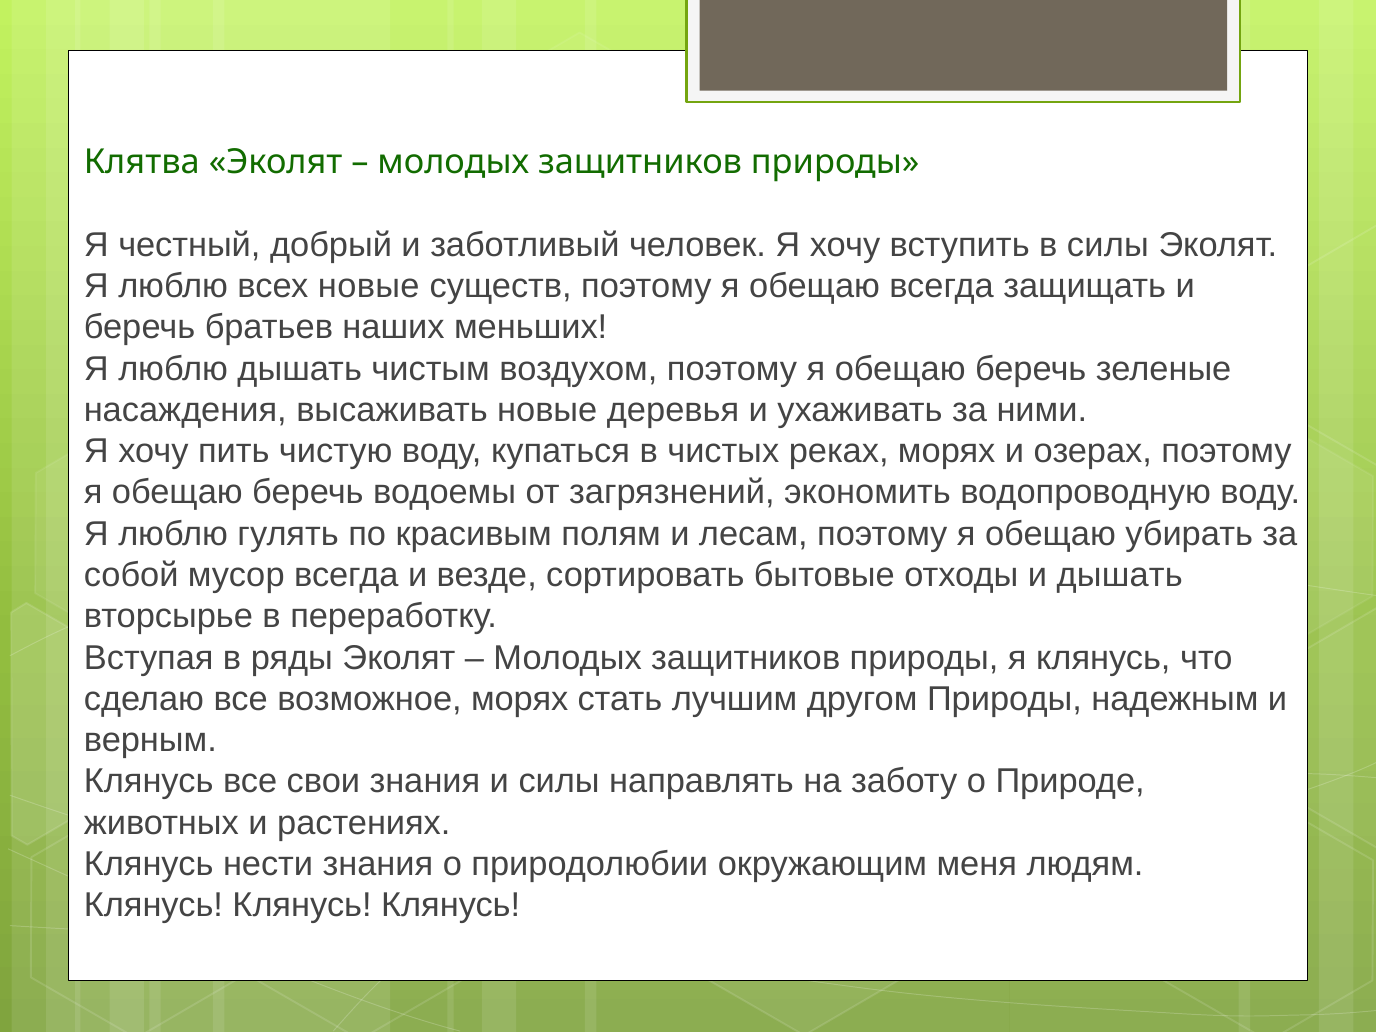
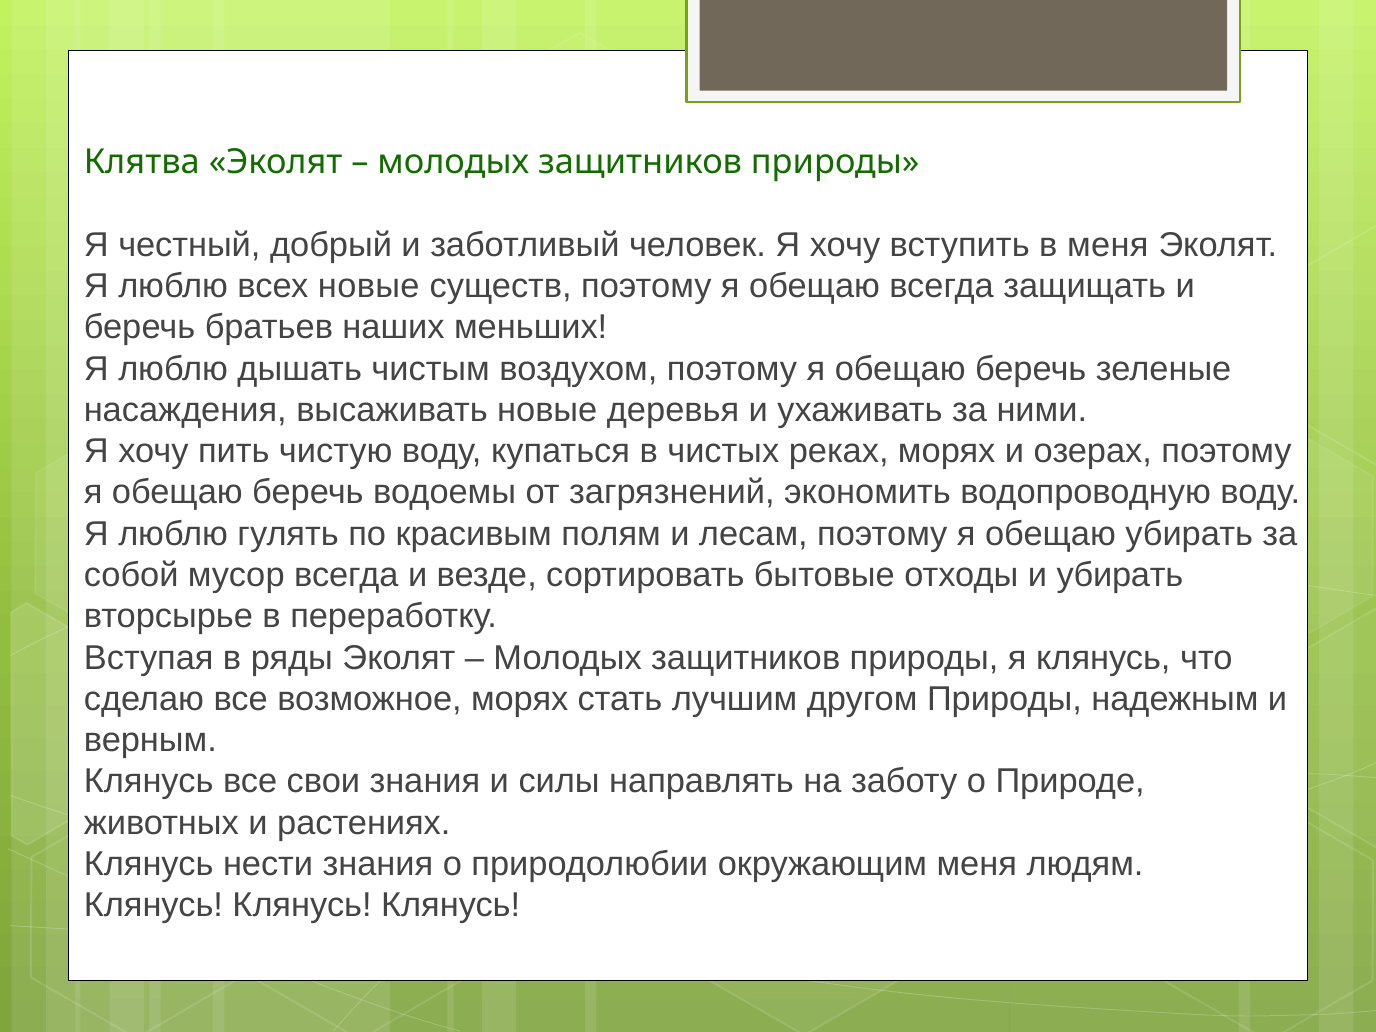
в силы: силы -> меня (1108, 245)
и дышать: дышать -> убирать (1120, 575)
